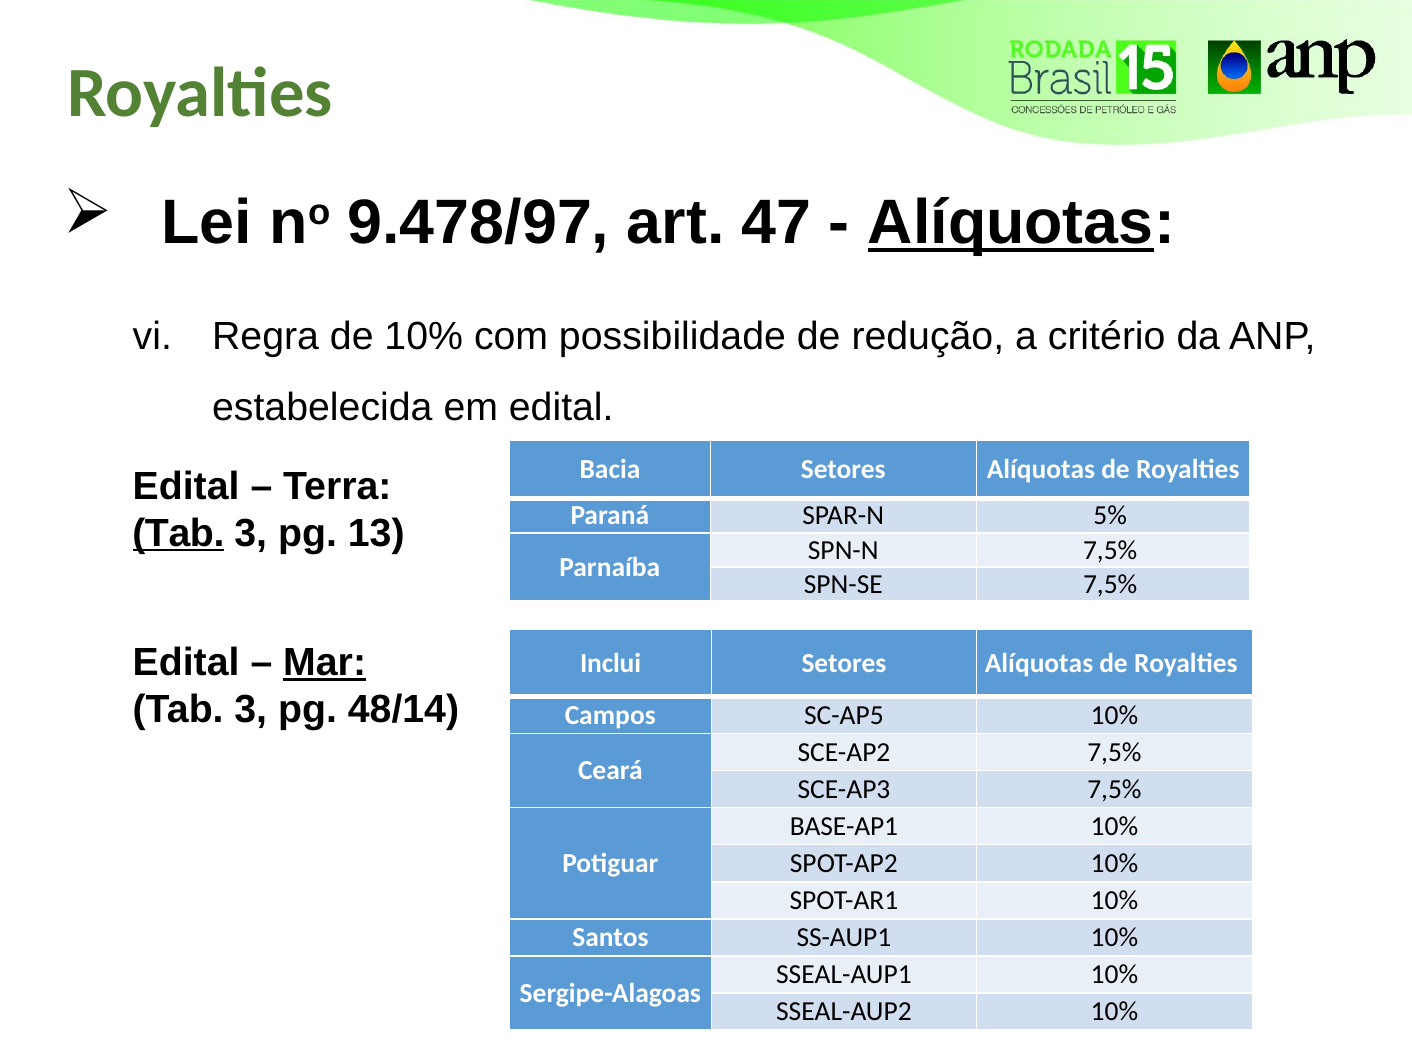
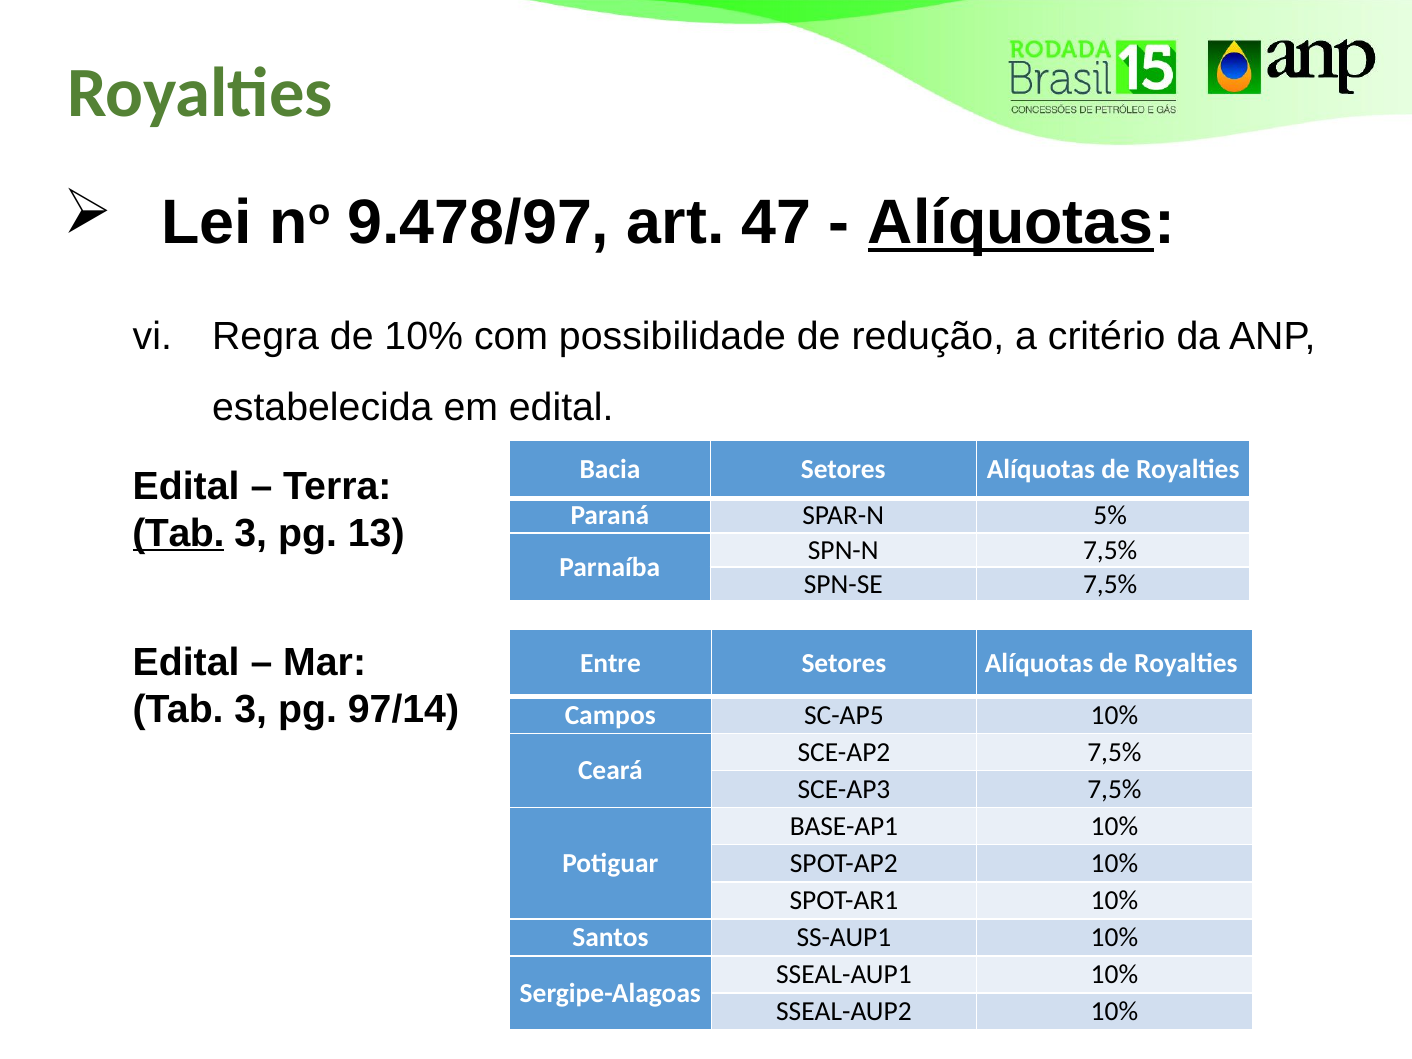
Mar underline: present -> none (325, 663)
Inclui: Inclui -> Entre (611, 663)
48/14: 48/14 -> 97/14 (403, 710)
